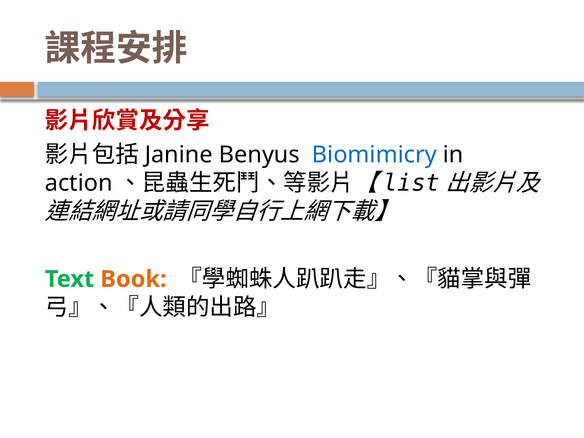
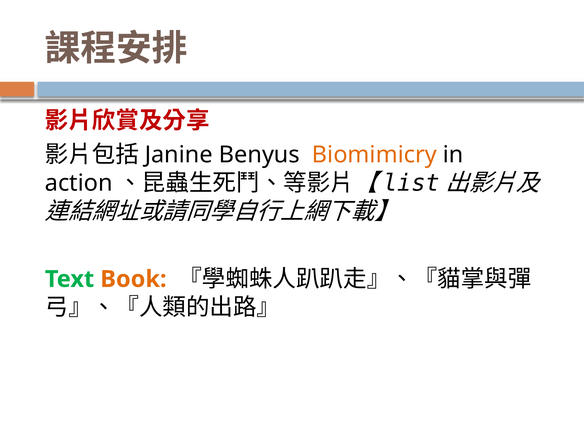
Biomimicry colour: blue -> orange (374, 155)
